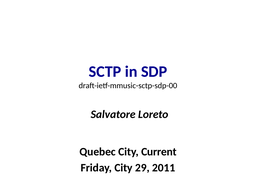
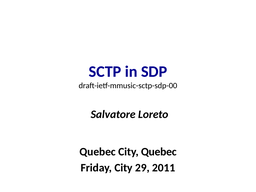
City Current: Current -> Quebec (159, 152)
